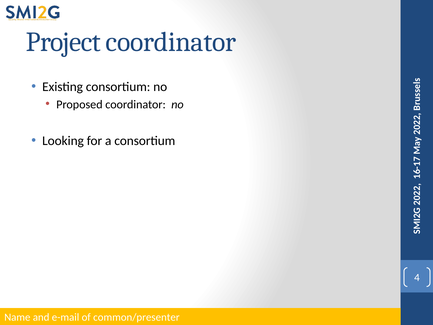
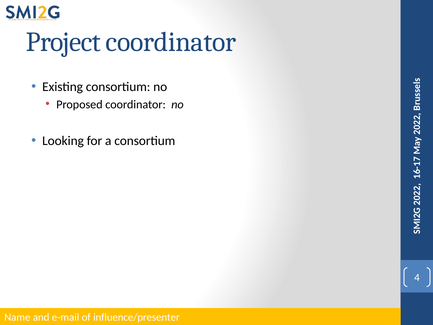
common/presenter: common/presenter -> influence/presenter (136, 317)
